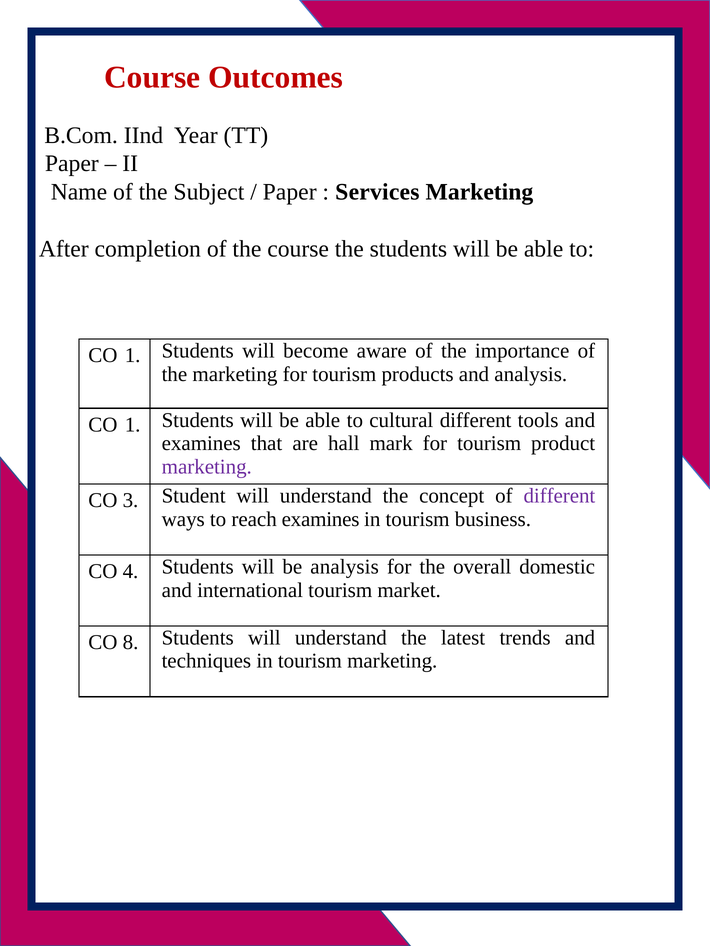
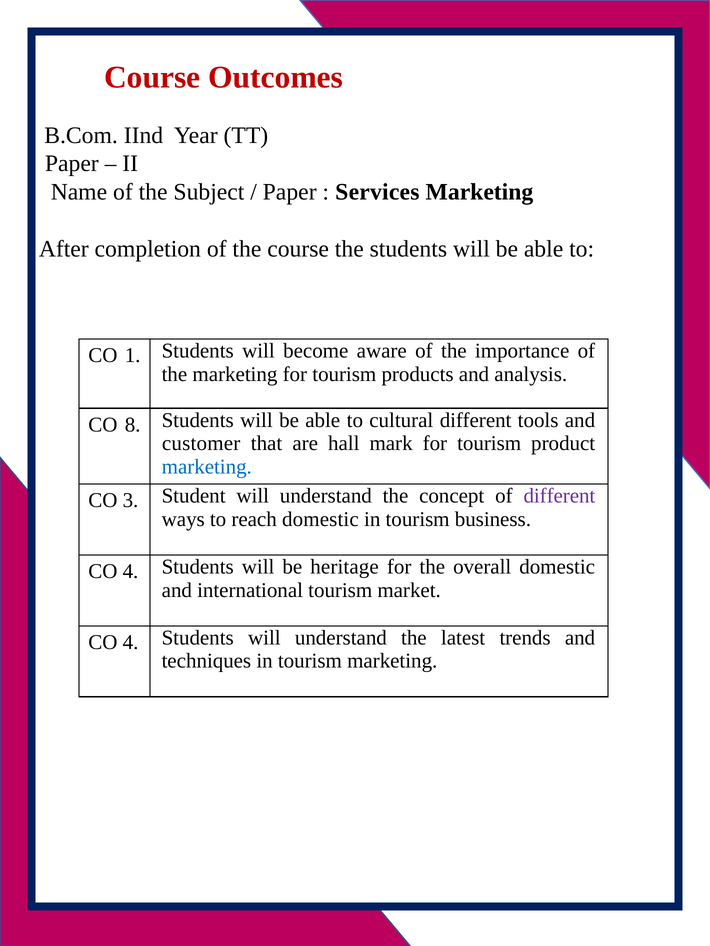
1: 1 -> 8 (133, 425)
examines: examines -> customer (201, 444)
marketing colour: purple -> blue (207, 467)
reach examines: examines -> domestic (320, 520)
be analysis: analysis -> heritage (345, 567)
8: 8 -> 4 (131, 643)
